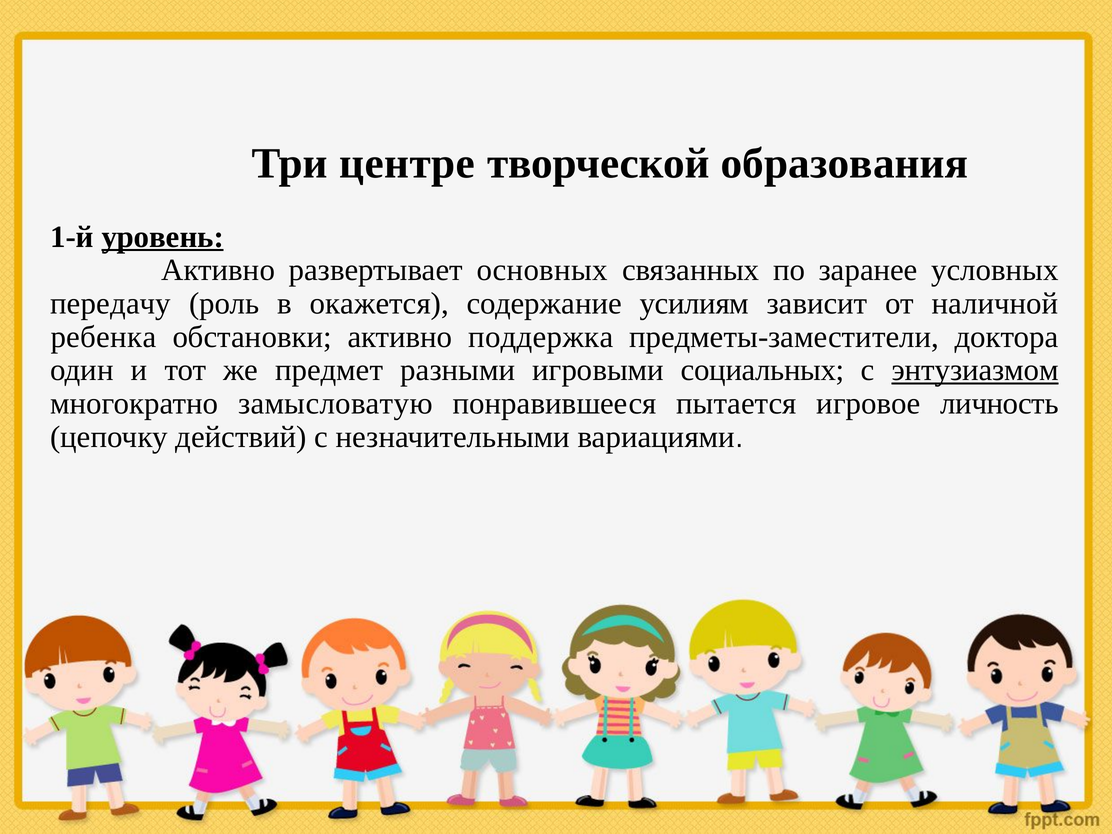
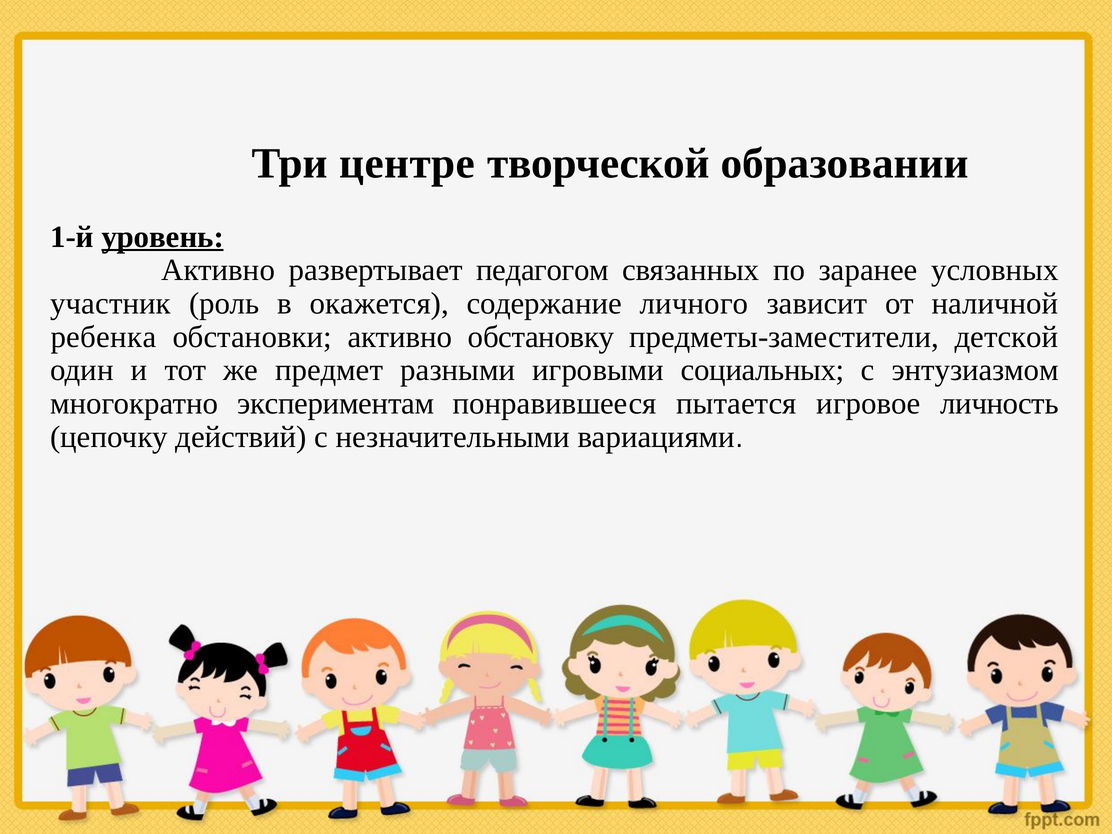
образования: образования -> образовании (845, 163)
основных: основных -> педагогом (543, 270)
передачу: передачу -> участник (111, 304)
усилиям: усилиям -> личного (694, 304)
поддержка: поддержка -> обстановку (541, 337)
доктора: доктора -> детской (1006, 337)
энтузиазмом underline: present -> none (975, 370)
замысловатую: замысловатую -> экспериментам (336, 404)
